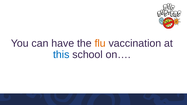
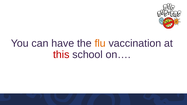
this colour: blue -> red (61, 55)
